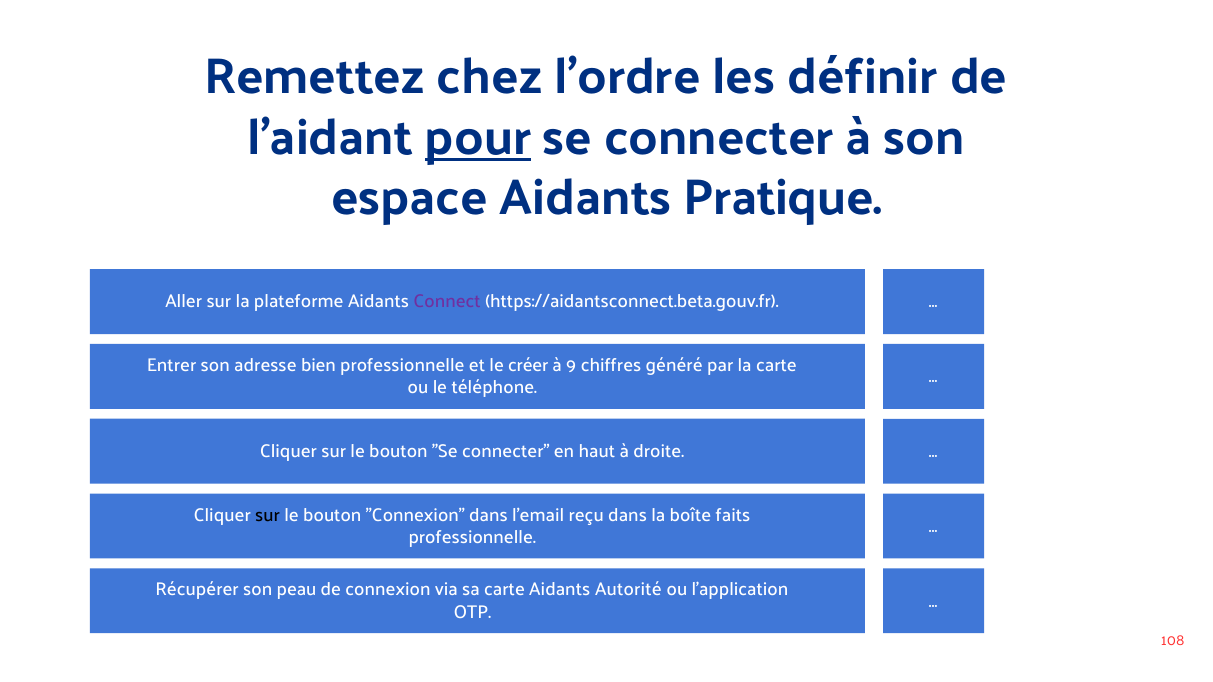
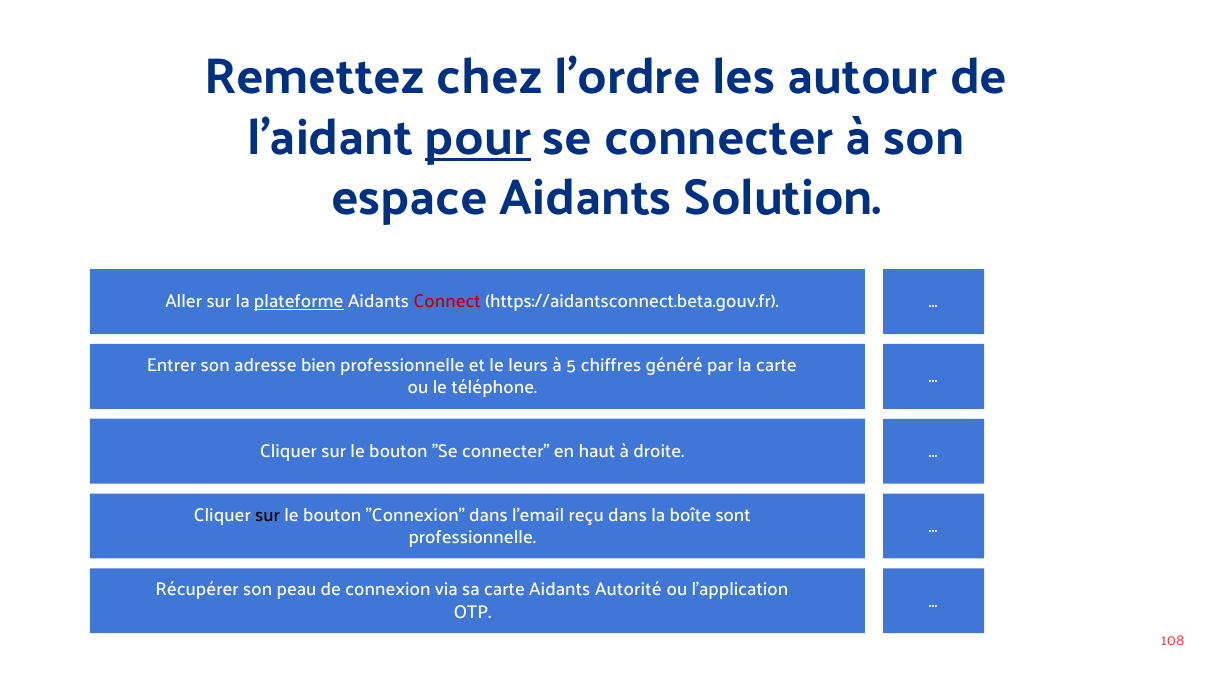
définir: définir -> autour (863, 77)
Pratique: Pratique -> Solution (782, 198)
plateforme underline: none -> present (299, 302)
Connect colour: purple -> red (447, 302)
créer: créer -> leurs (528, 366)
9: 9 -> 5 (571, 366)
faits: faits -> sont (733, 515)
